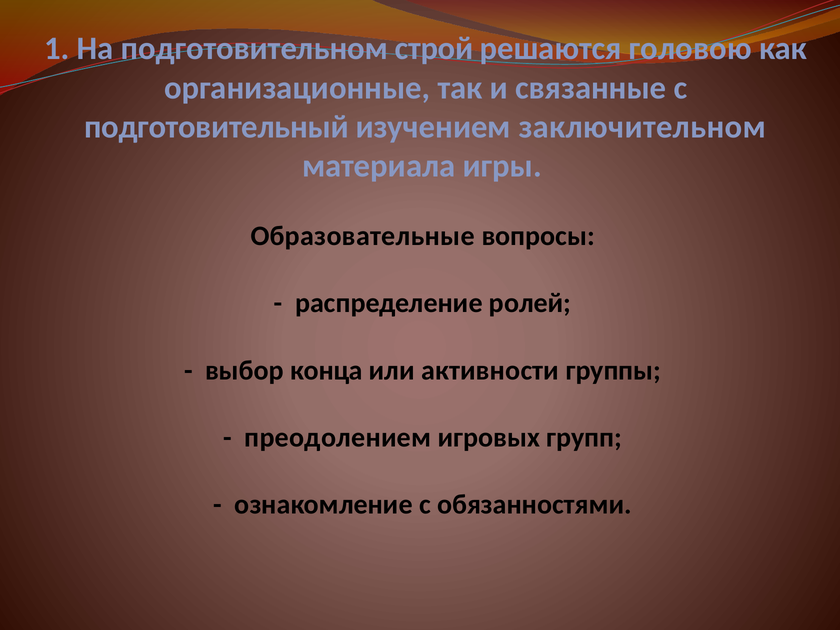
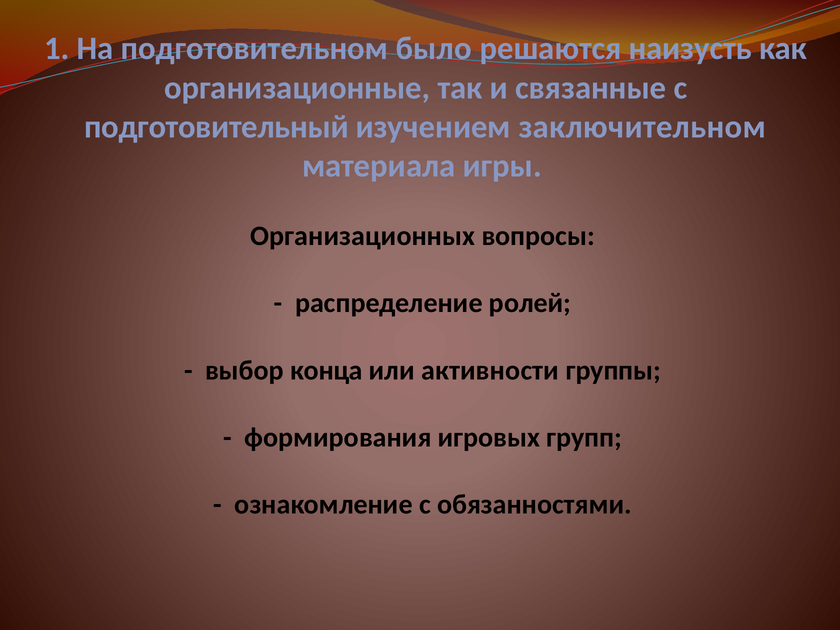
строй: строй -> было (434, 49)
головою: головою -> наизусть (690, 49)
Образовательные: Образовательные -> Организационных (363, 236)
преодолением: преодолением -> формирования (338, 437)
